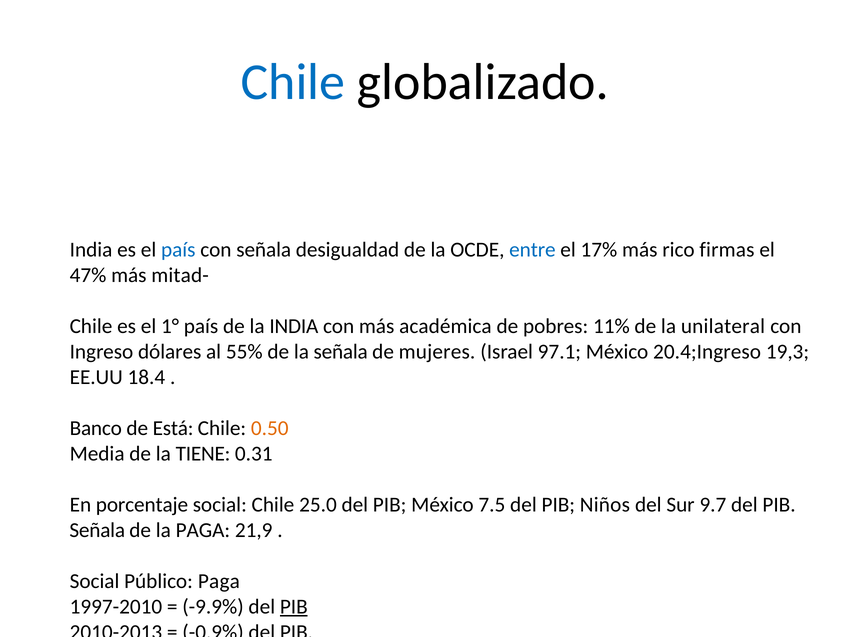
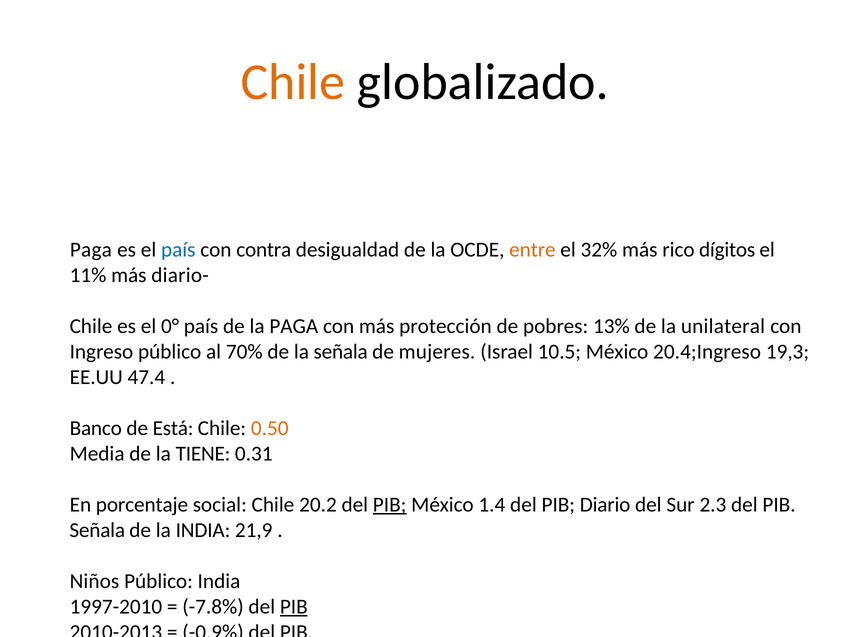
Chile colour: blue -> orange (293, 82)
India: India -> Paga (91, 250)
con señala: señala -> contra (264, 250)
entre colour: blue -> orange (532, 250)
17%: 17% -> 32% (599, 250)
firmas: firmas -> dígitos (727, 250)
47%: 47% -> 11% (88, 276)
mitad-: mitad- -> diario- (180, 276)
1°: 1° -> 0° (170, 327)
la INDIA: INDIA -> PAGA (294, 327)
académica: académica -> protección (445, 327)
11%: 11% -> 13% (611, 327)
Ingreso dólares: dólares -> público (170, 352)
55%: 55% -> 70% (244, 352)
97.1: 97.1 -> 10.5 (559, 352)
18.4: 18.4 -> 47.4 (146, 378)
25.0: 25.0 -> 20.2 (318, 505)
PIB underline: none -> present (390, 505)
7.5: 7.5 -> 1.4 (492, 505)
Niños: Niños -> Diario (605, 505)
9.7: 9.7 -> 2.3 (713, 505)
la PAGA: PAGA -> INDIA (203, 531)
Social: Social -> Niños (94, 582)
Público Paga: Paga -> India (219, 582)
-9.9%: -9.9% -> -7.8% (213, 607)
